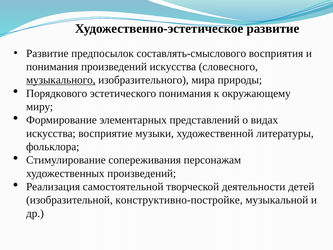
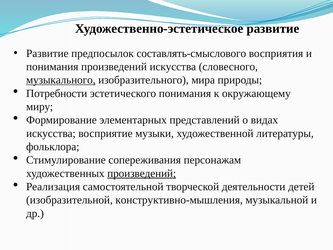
Порядкового: Порядкового -> Потребности (57, 93)
произведений underline: none -> present (142, 173)
конструктивно-постройке: конструктивно-постройке -> конструктивно-мышления (179, 200)
